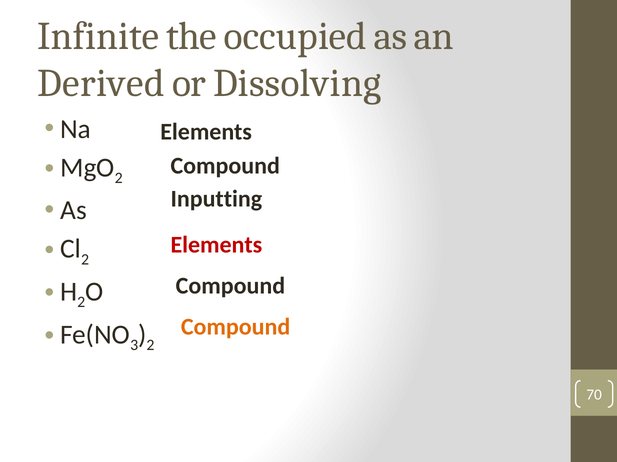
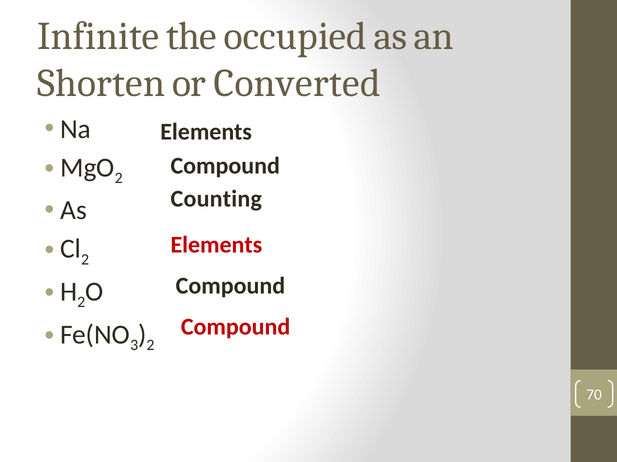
Derived: Derived -> Shorten (101, 83)
Dissolving: Dissolving -> Converted (297, 83)
Inputting: Inputting -> Counting (216, 199)
Compound colour: orange -> red (236, 328)
